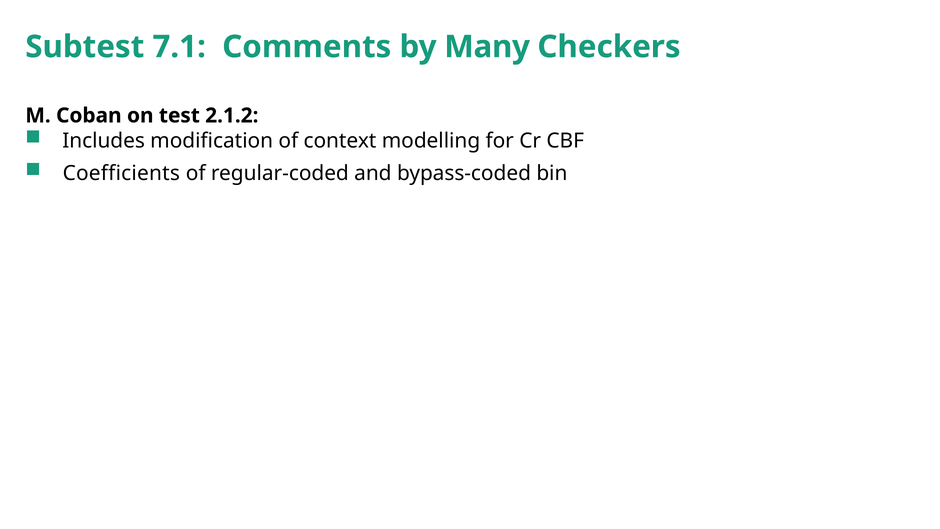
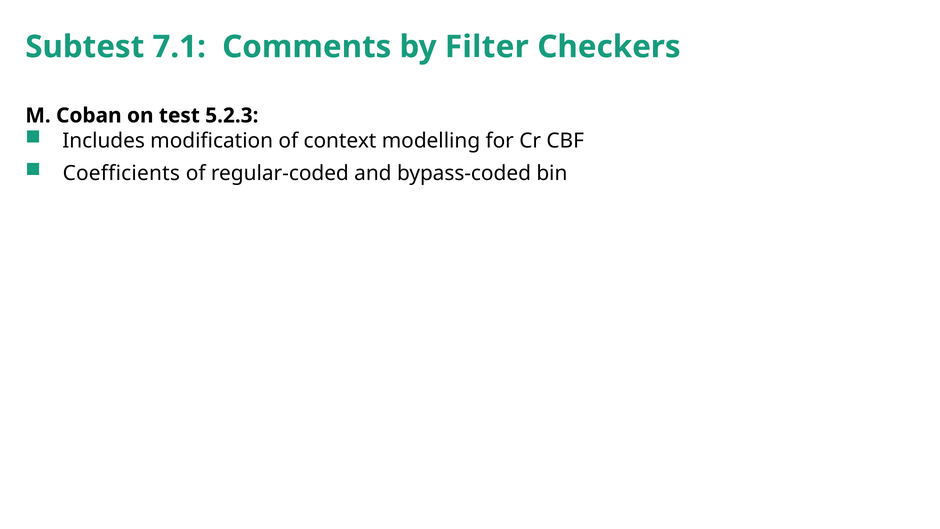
Many: Many -> Filter (487, 47)
2.1.2: 2.1.2 -> 5.2.3 (232, 115)
